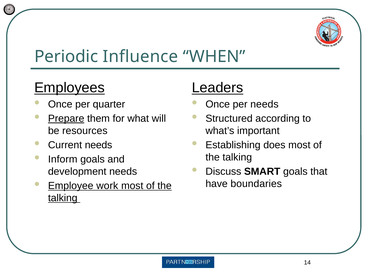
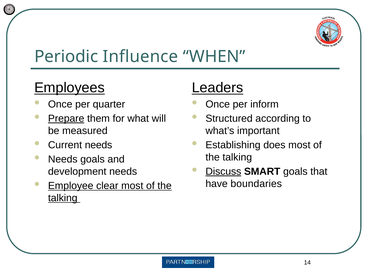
per needs: needs -> inform (264, 104)
resources: resources -> measured (85, 131)
Inform: Inform -> Needs (63, 159)
Discuss underline: none -> present (223, 172)
work: work -> clear (107, 186)
